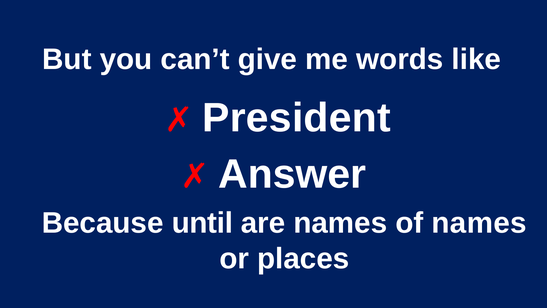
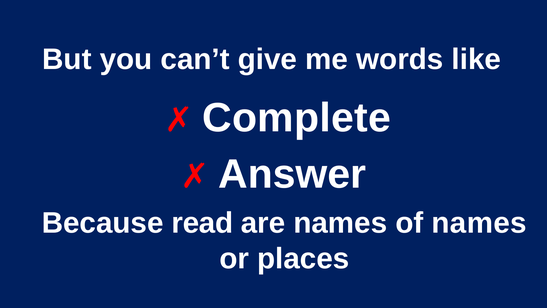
President: President -> Complete (296, 118)
until: until -> read (202, 223)
